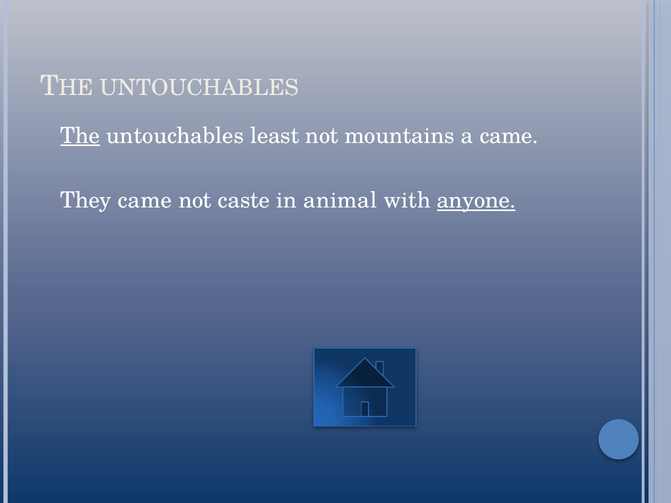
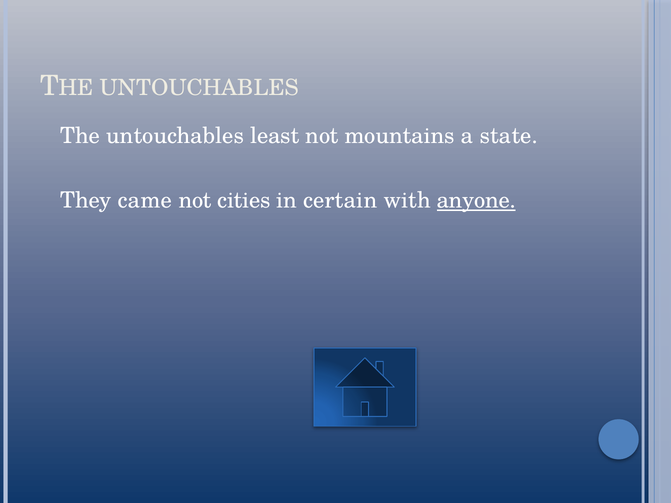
The underline: present -> none (80, 136)
a came: came -> state (509, 136)
caste: caste -> cities (244, 201)
animal: animal -> certain (340, 201)
